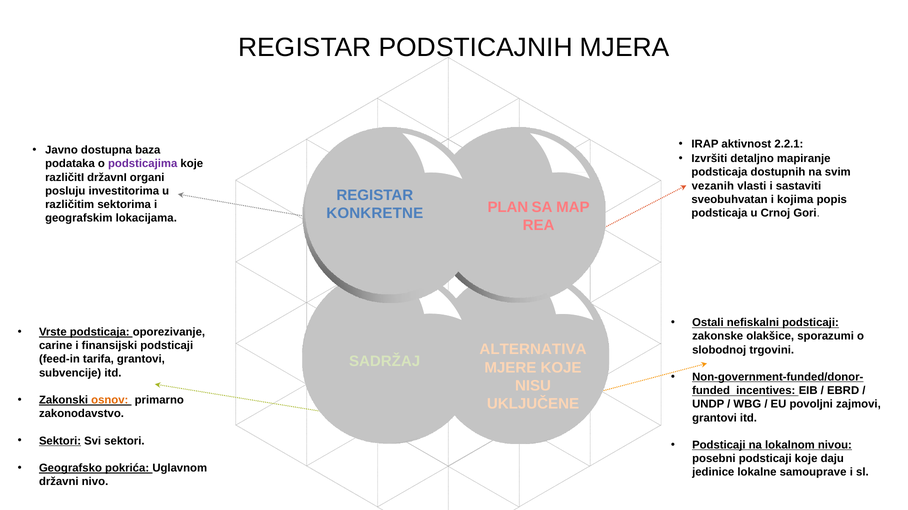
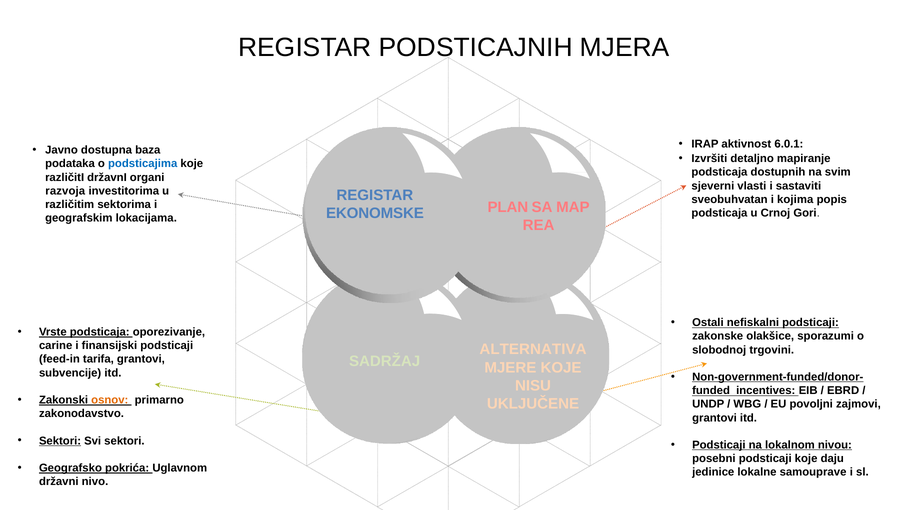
2.2.1: 2.2.1 -> 6.0.1 (789, 144)
podsticajima colour: purple -> blue (143, 164)
vezanih: vezanih -> sjeverni (713, 186)
posluju: posluju -> razvoja (65, 191)
KONKRETNE: KONKRETNE -> EKONOMSKE (375, 214)
